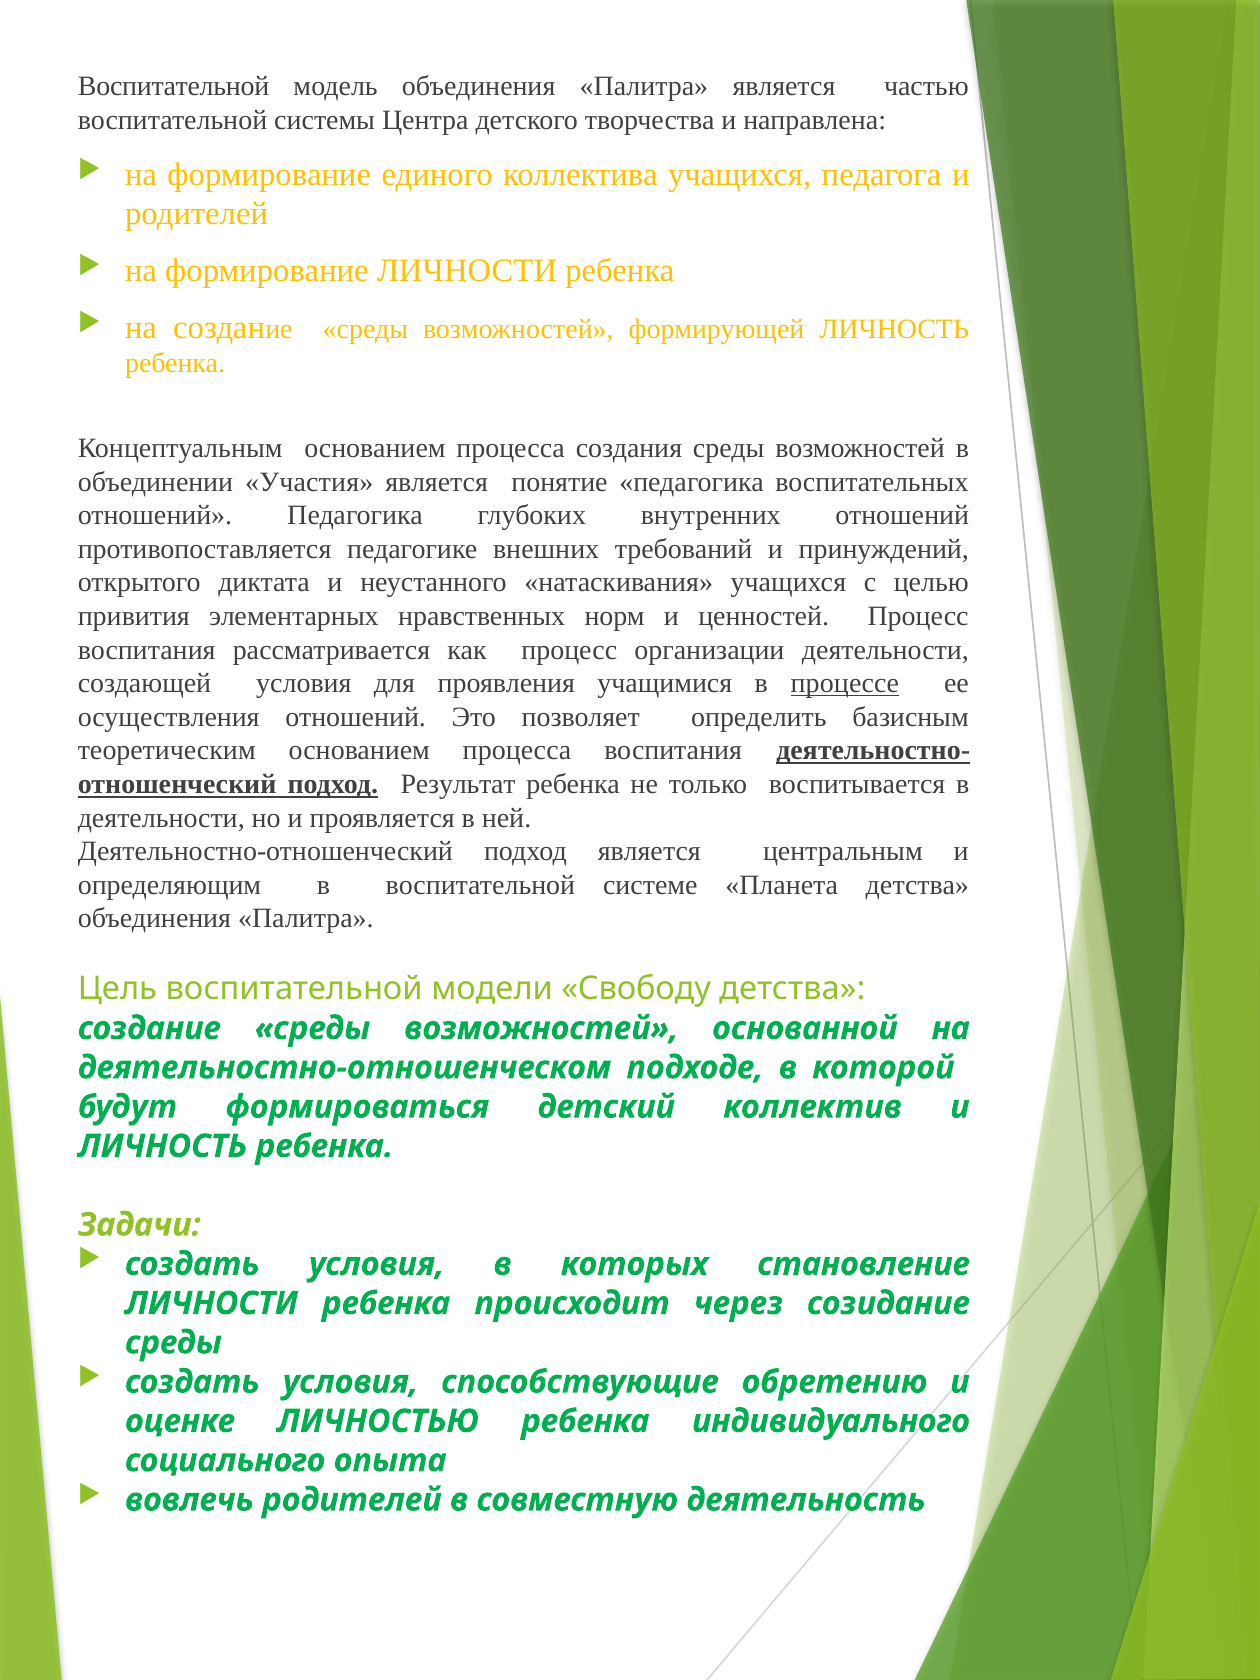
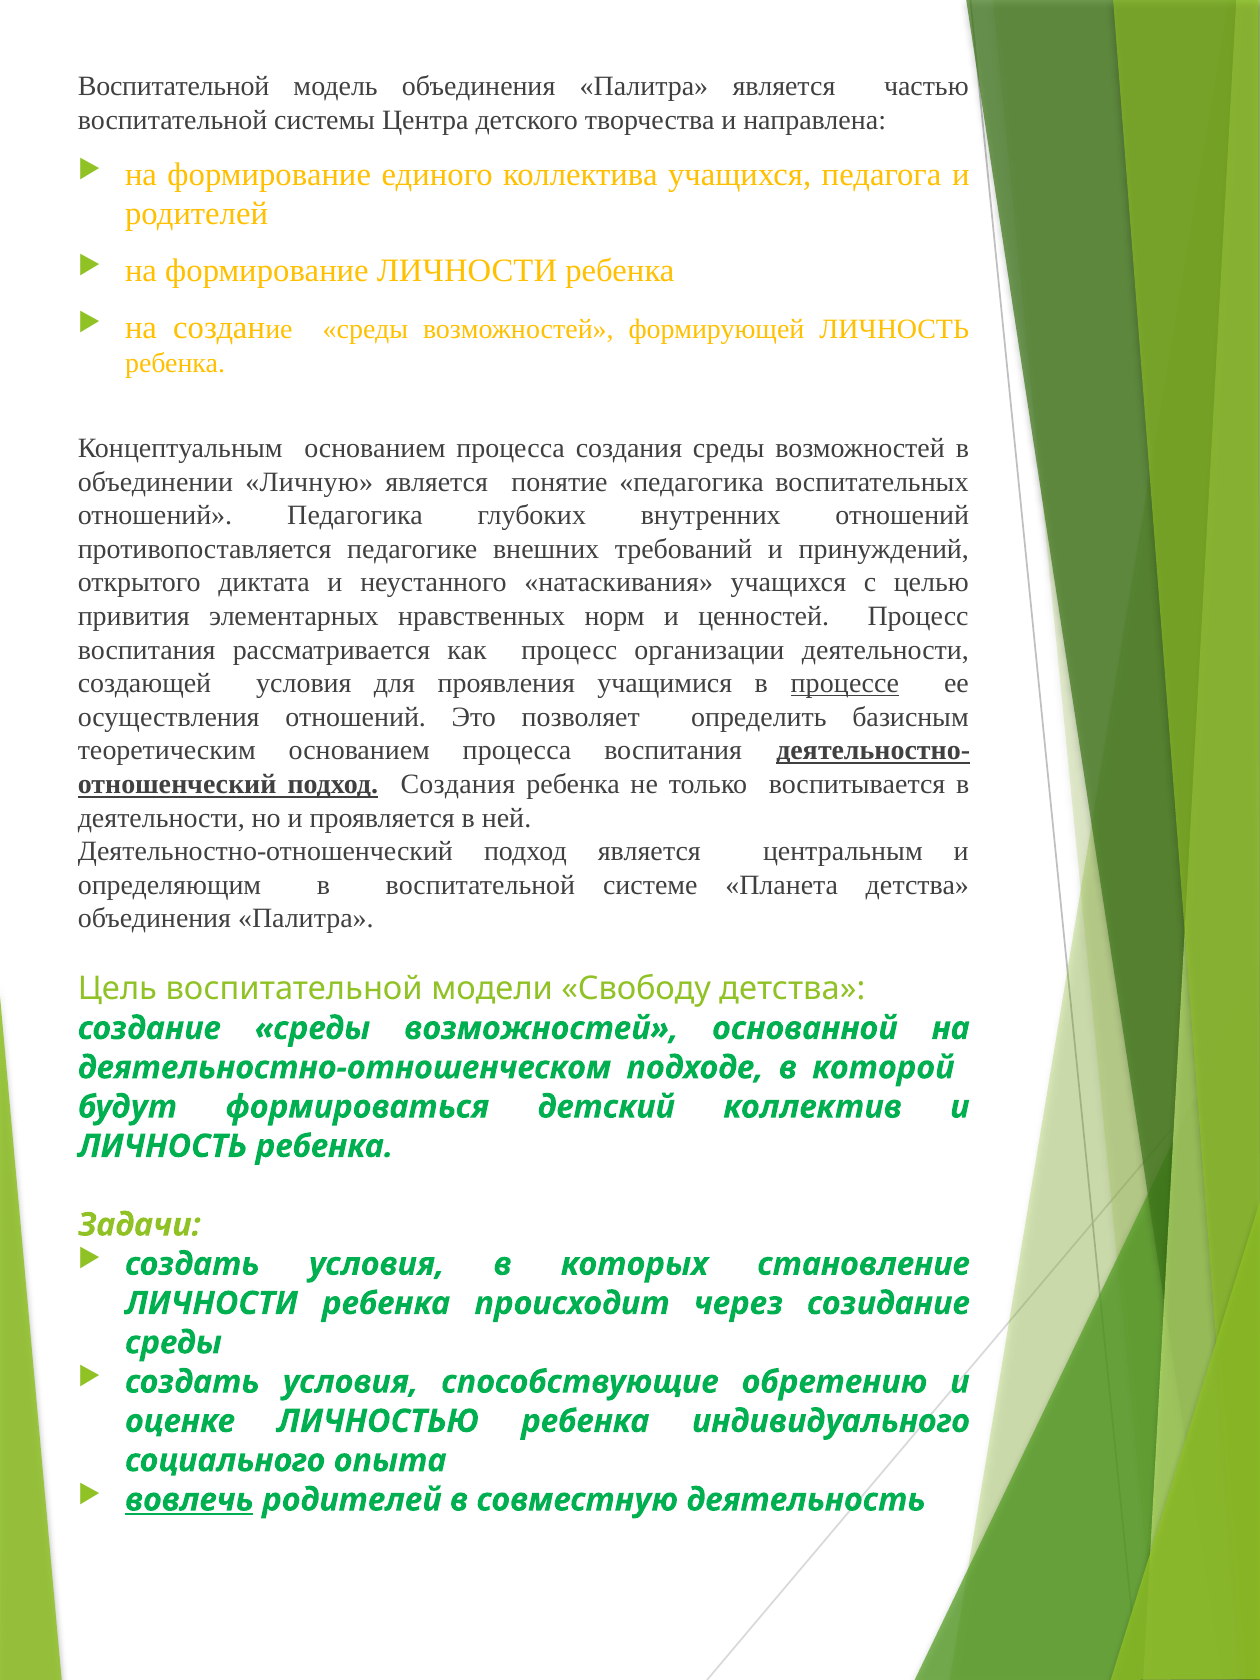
Участия: Участия -> Личную (309, 482)
подход Результат: Результат -> Создания (458, 784)
вовлечь underline: none -> present (189, 1500)
